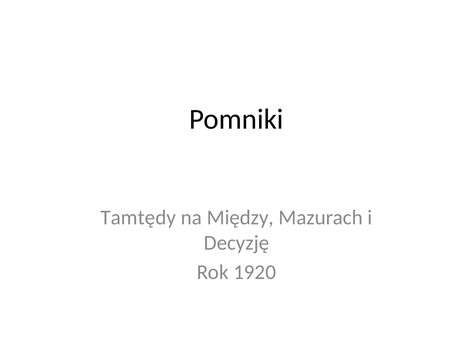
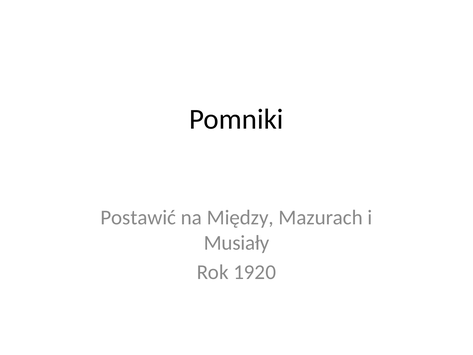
Tamtędy: Tamtędy -> Postawić (138, 217)
Decyzję: Decyzję -> Musiały (237, 243)
